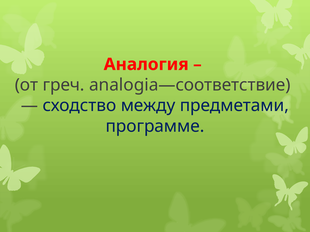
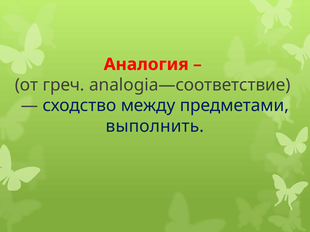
программе: программе -> выполнить (155, 126)
